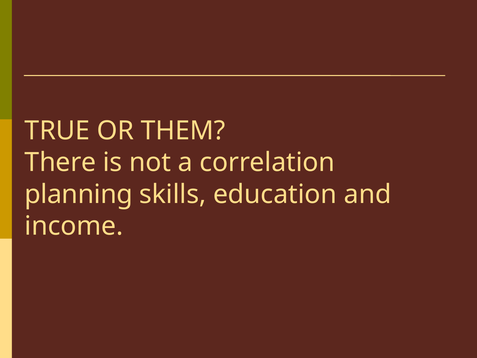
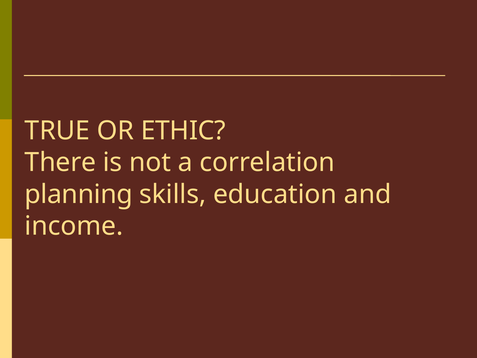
THEM: THEM -> ETHIC (183, 131)
